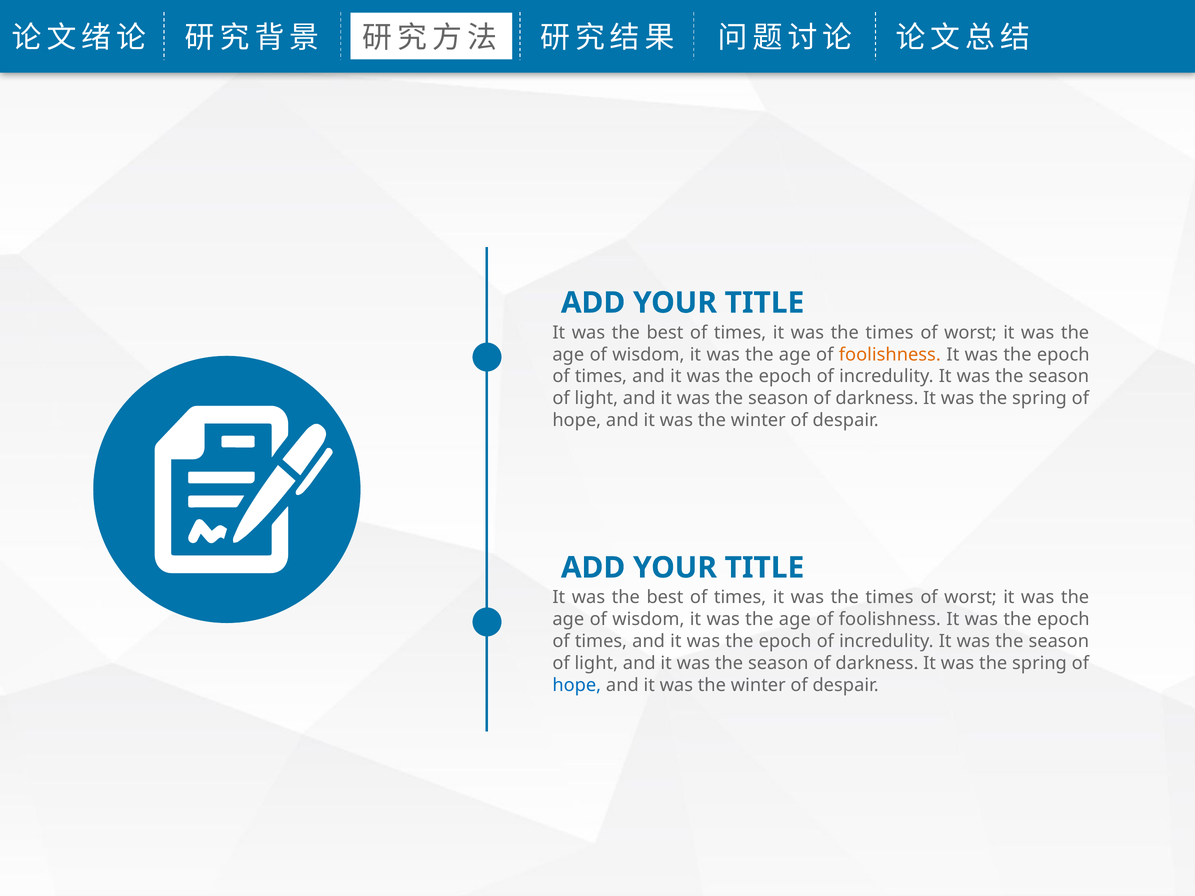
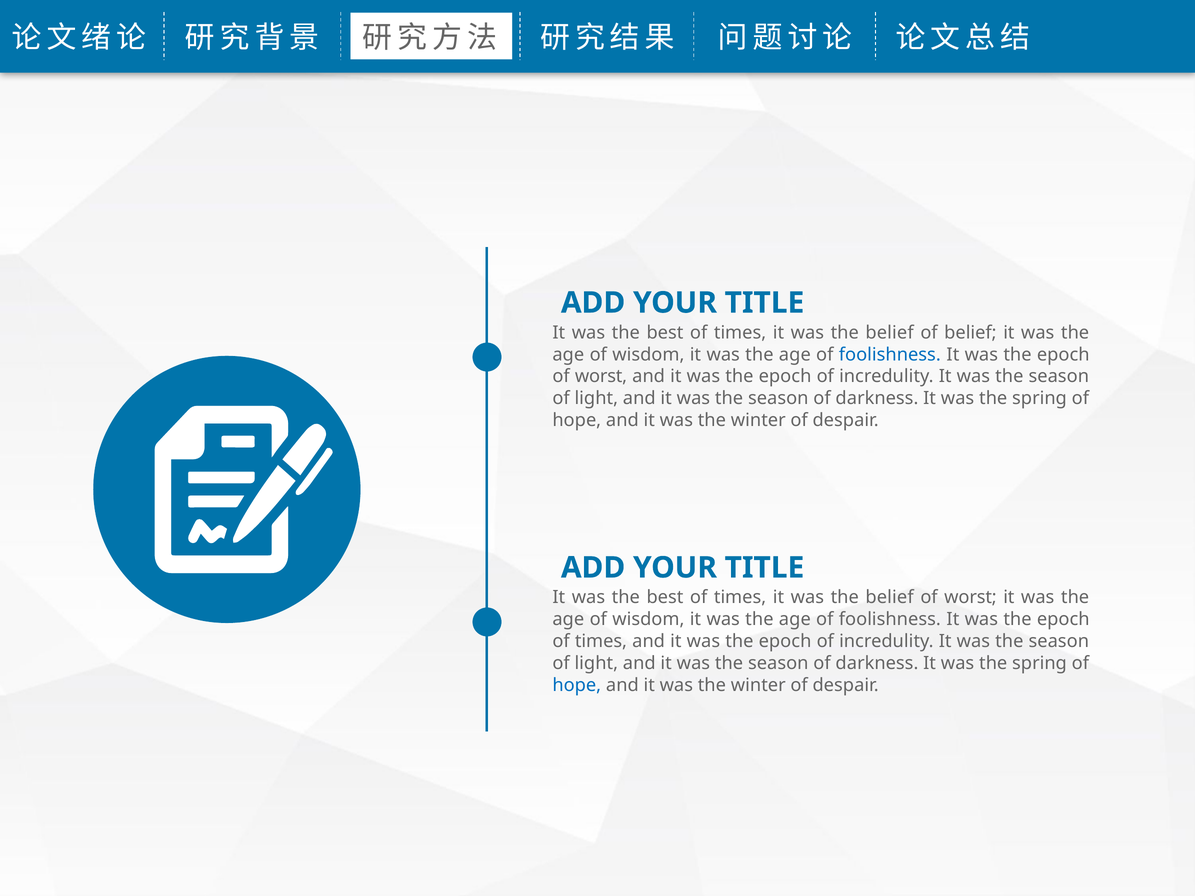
times: times -> belief (890, 333)
worst: worst -> belief (970, 333)
foolishness colour: orange -> blue (890, 355)
times: times -> worst (601, 377)
times: times -> belief (890, 598)
